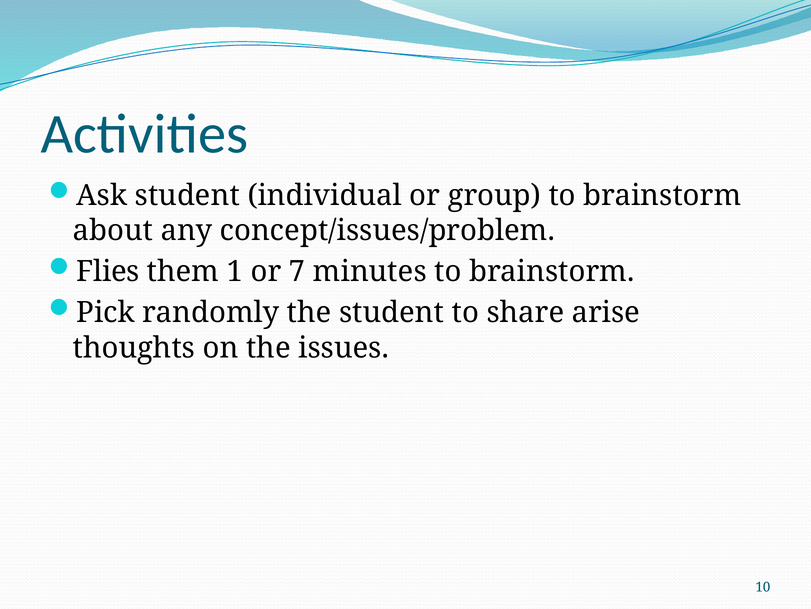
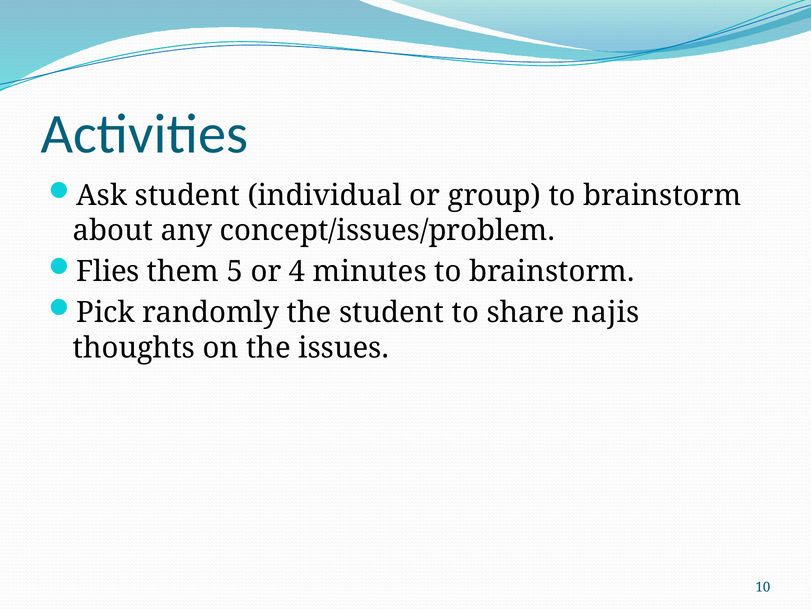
1: 1 -> 5 (235, 271)
7: 7 -> 4 (297, 271)
arise: arise -> najis (606, 312)
